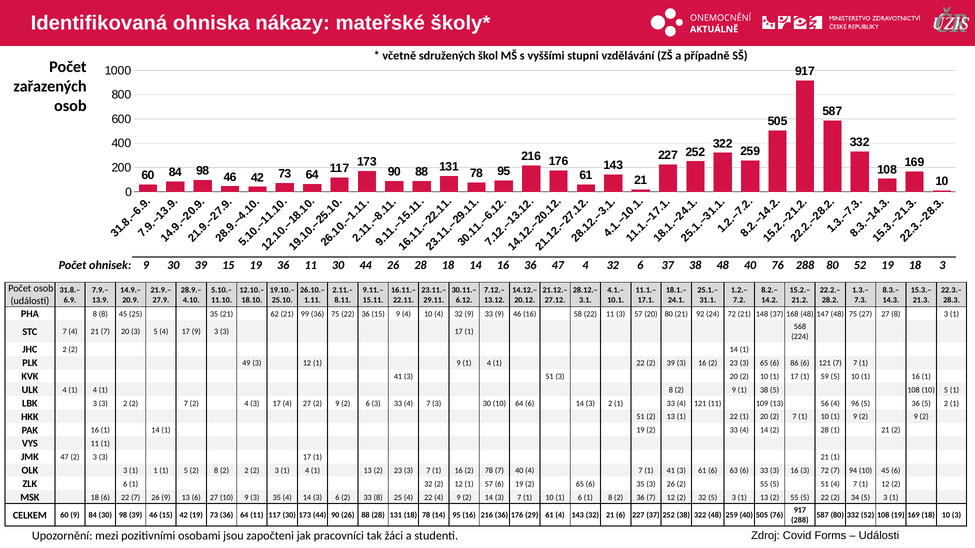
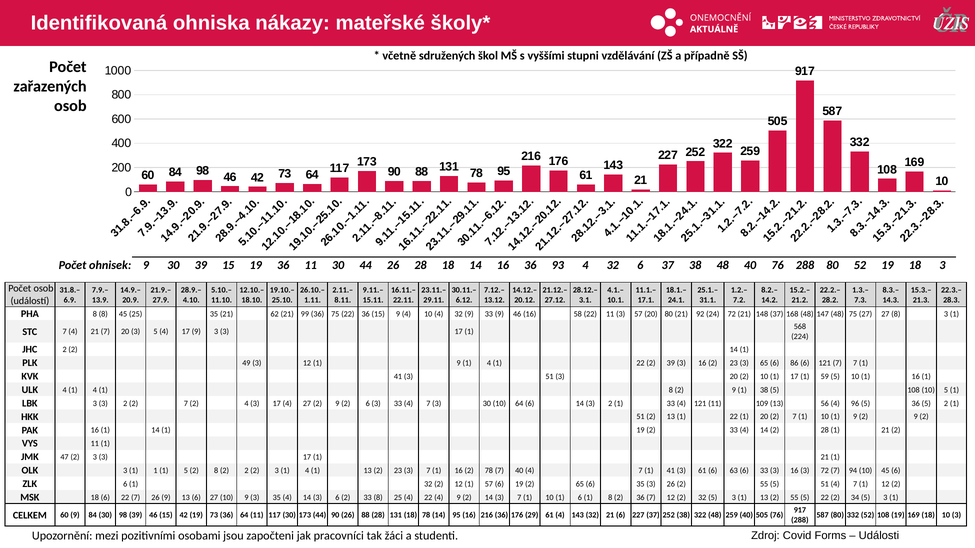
36 47: 47 -> 93 (558, 265)
